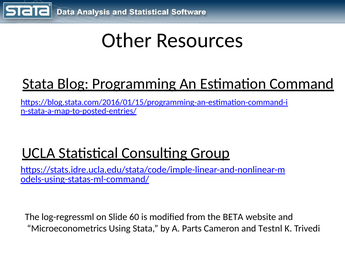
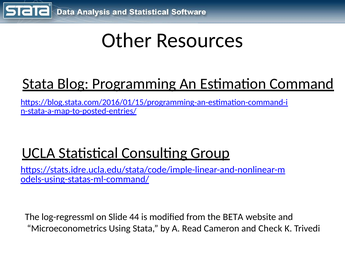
60: 60 -> 44 (134, 217)
Parts: Parts -> Read (192, 228)
Testnl: Testnl -> Check (270, 228)
